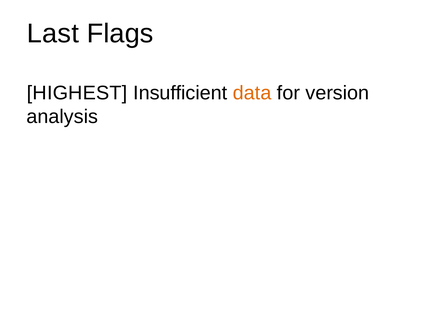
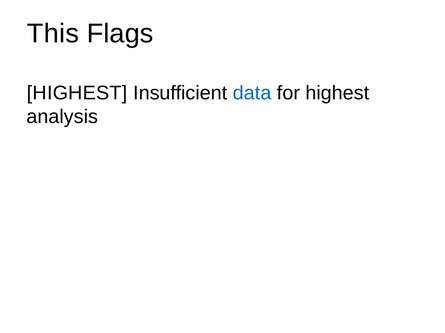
Last: Last -> This (53, 34)
data colour: orange -> blue (252, 93)
for version: version -> highest (337, 93)
